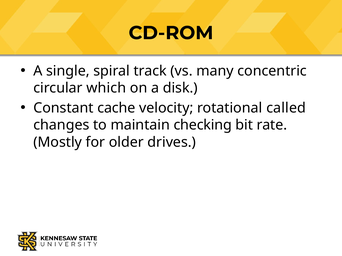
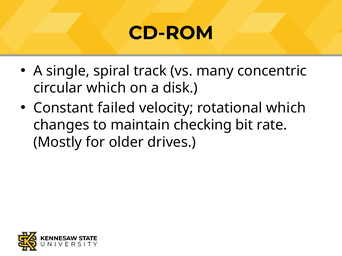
cache: cache -> failed (116, 108)
rotational called: called -> which (286, 108)
